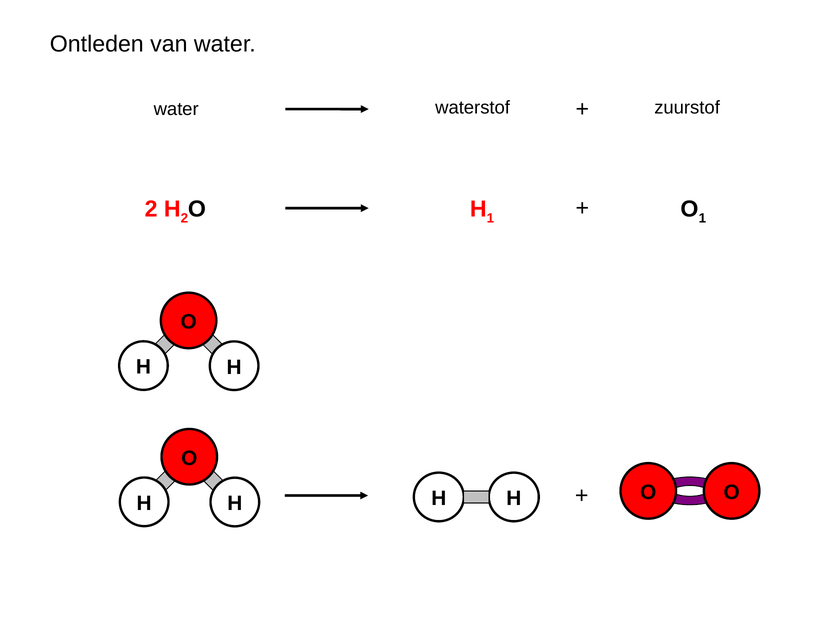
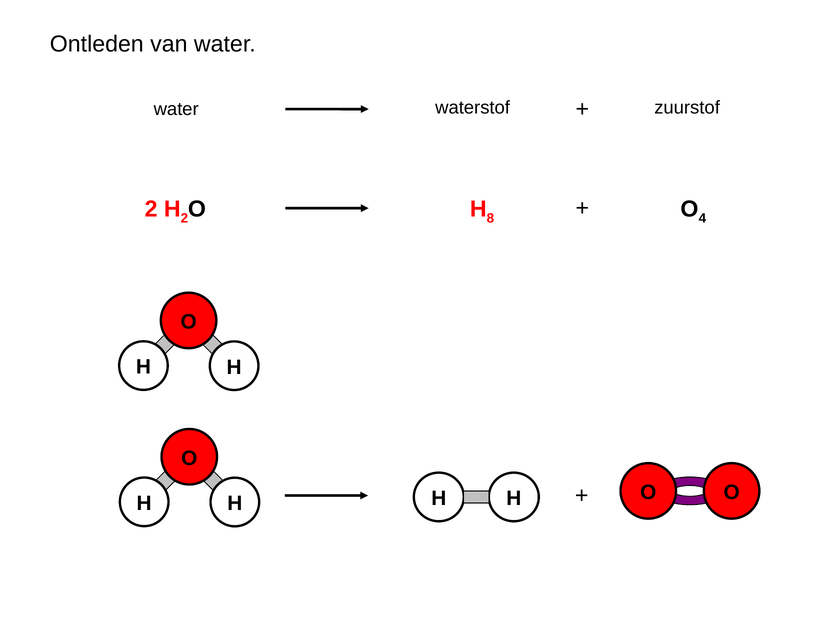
H 1: 1 -> 8 (490, 218)
O 1: 1 -> 4 (702, 218)
